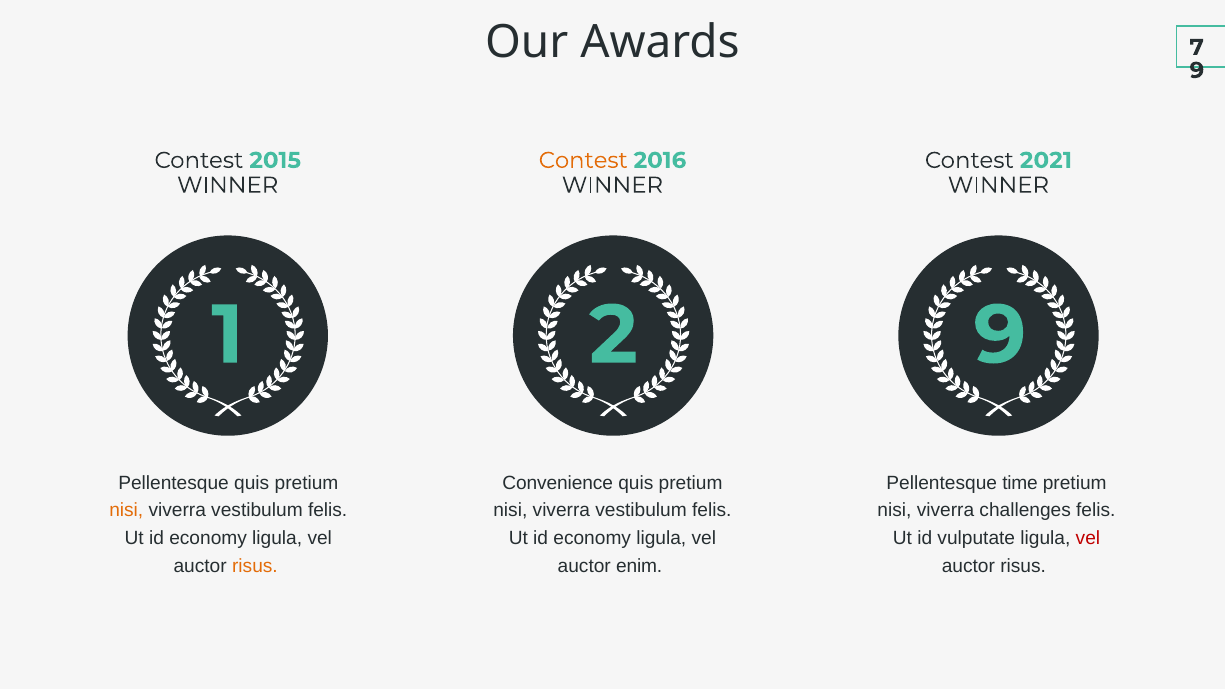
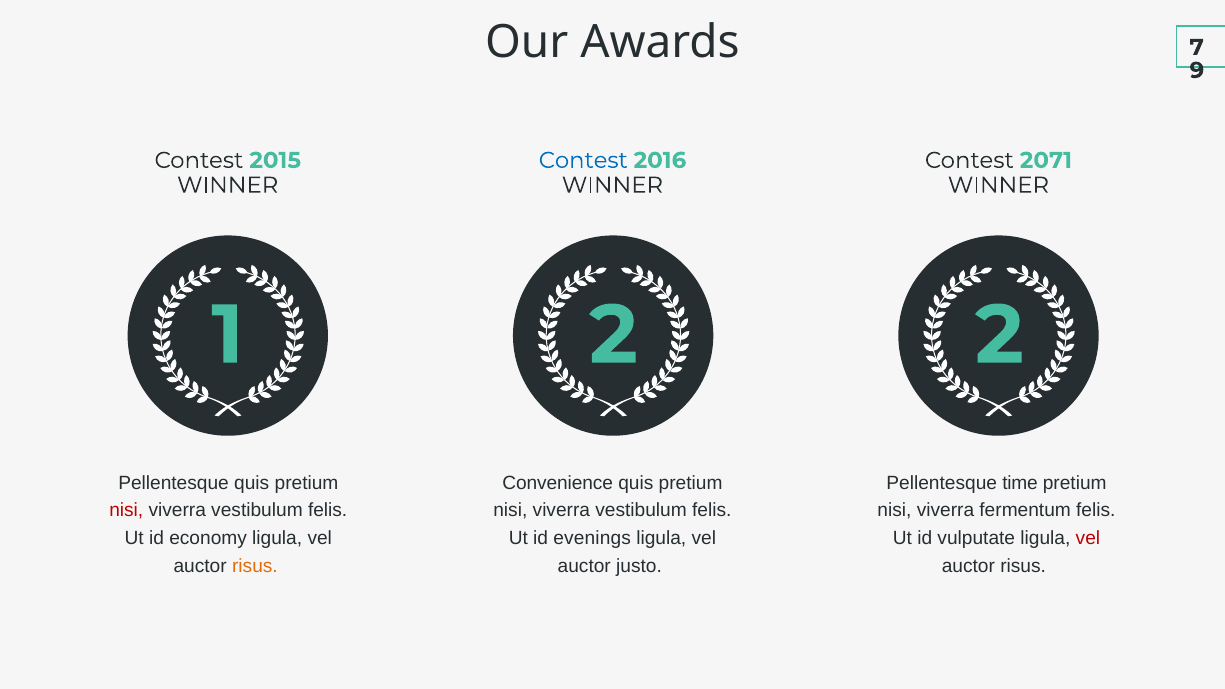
Contest colour: orange -> blue (583, 160)
2021: 2021 -> 2071 (1046, 160)
2 9: 9 -> 2 (999, 335)
nisi colour: orange -> red (126, 511)
challenges: challenges -> fermentum (1025, 511)
economy: economy -> evenings (592, 538)
enim: enim -> justo (639, 566)
